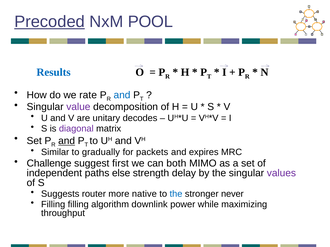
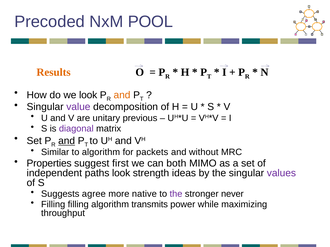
Precoded underline: present -> none (50, 22)
Results colour: blue -> orange (54, 72)
we rate: rate -> look (88, 95)
and colour: blue -> orange (122, 95)
decodes: decodes -> previous (140, 118)
to gradually: gradually -> algorithm (101, 153)
expires: expires -> without (204, 153)
Challenge: Challenge -> Properties (49, 164)
paths else: else -> look (121, 173)
delay: delay -> ideas (184, 173)
router: router -> agree (94, 194)
the colour: blue -> purple (176, 194)
downlink: downlink -> transmits (150, 205)
